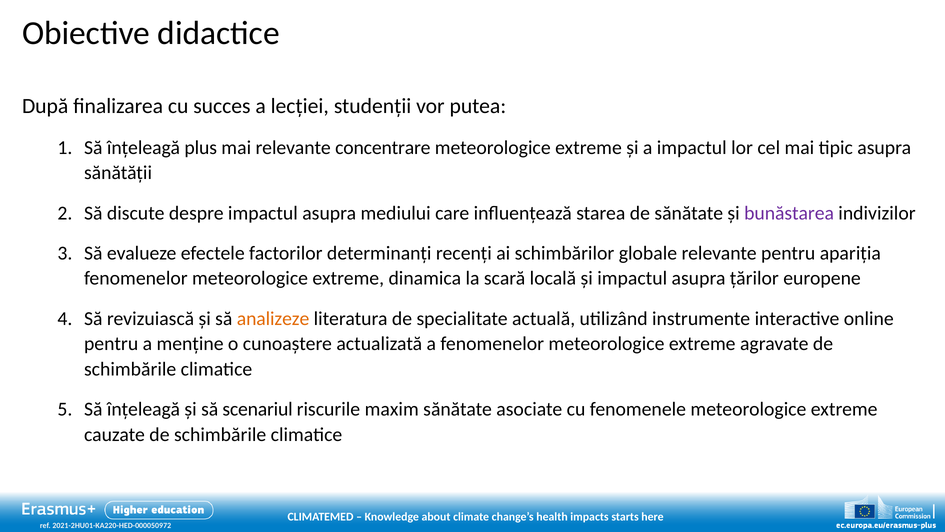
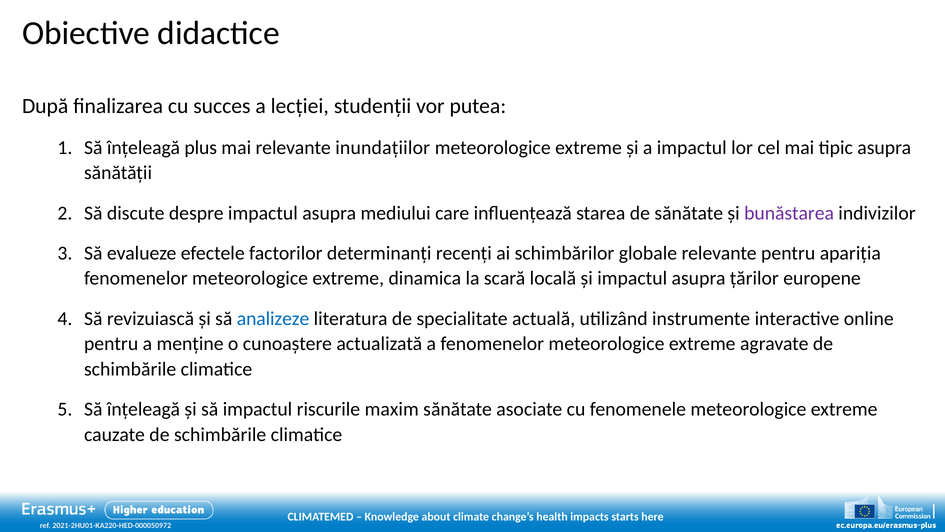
concentrare: concentrare -> inundațiilor (383, 147)
analizeze colour: orange -> blue (273, 318)
să scenariul: scenariul -> impactul (257, 409)
